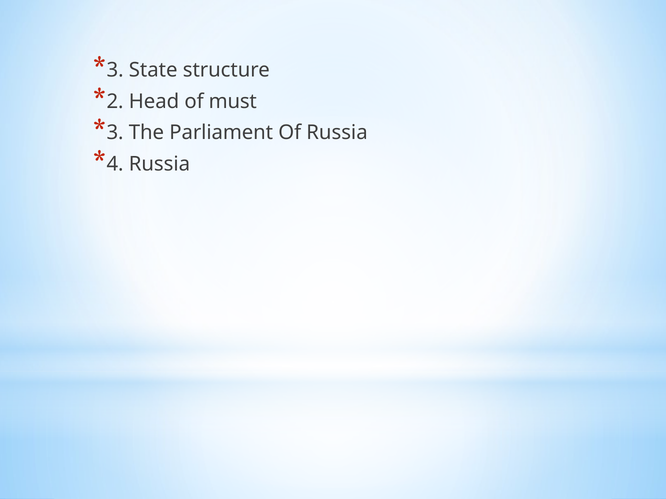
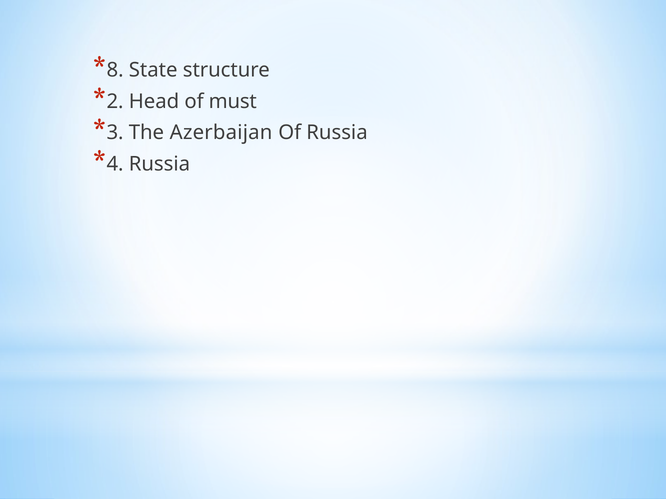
3: 3 -> 8 (115, 70)
Parliament: Parliament -> Azerbaijan (221, 133)
